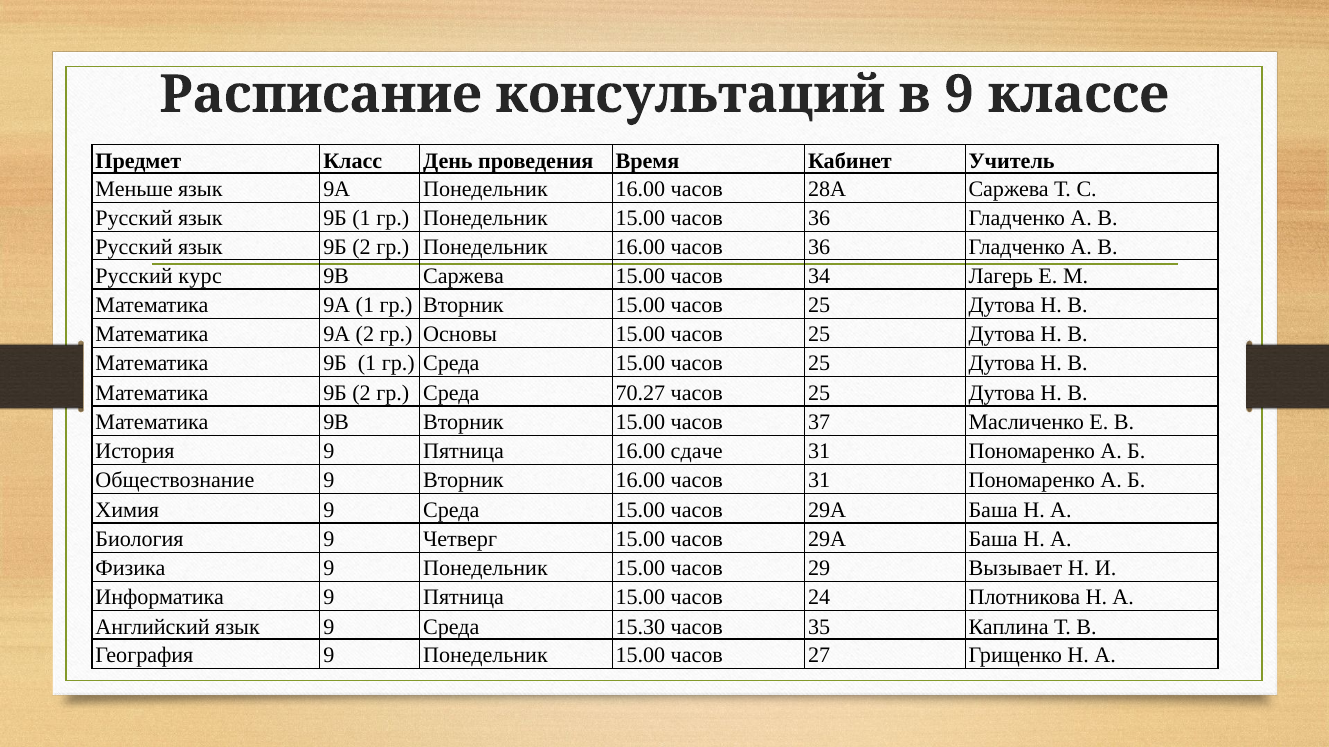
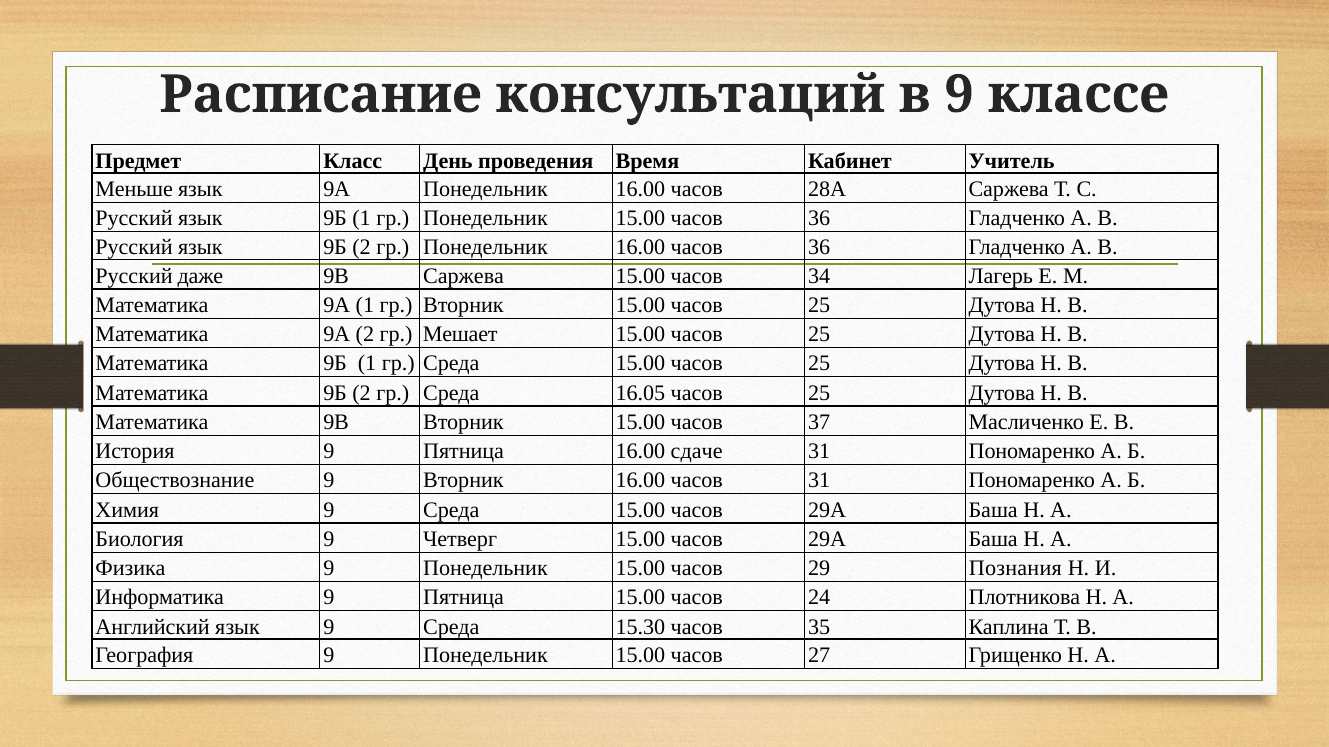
курс: курс -> даже (200, 276)
Основы: Основы -> Мешает (460, 335)
70.27: 70.27 -> 16.05 (640, 393)
Вызывает: Вызывает -> Познания (1015, 569)
